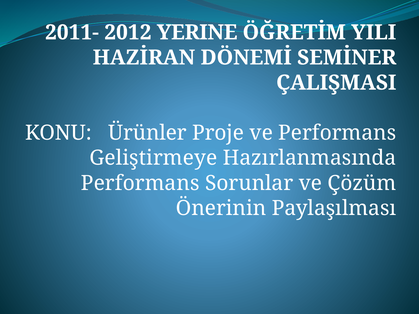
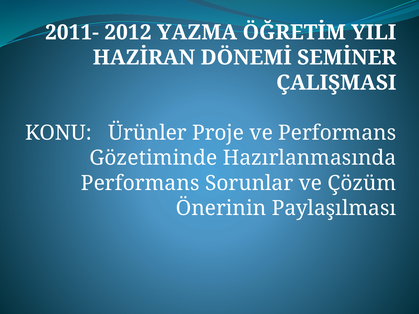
YERINE: YERINE -> YAZMA (197, 32)
Geliştirmeye: Geliştirmeye -> Gözetiminde (153, 158)
